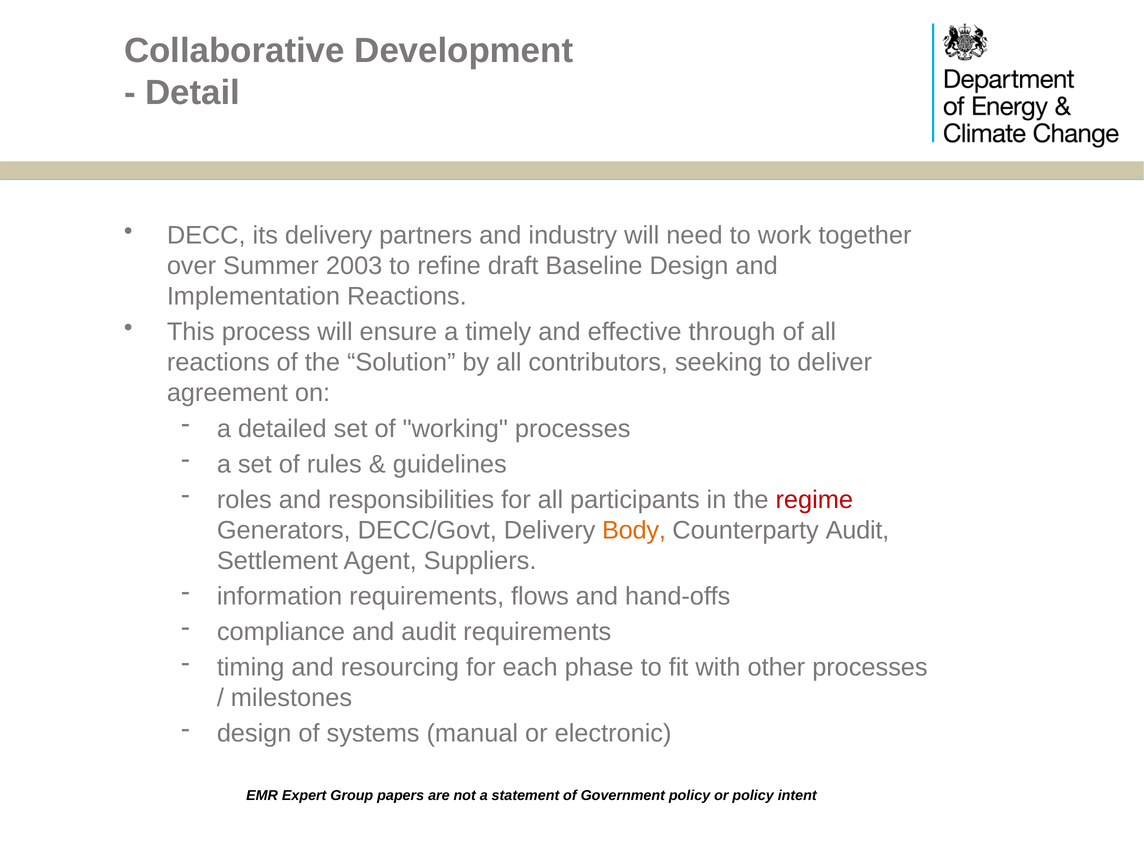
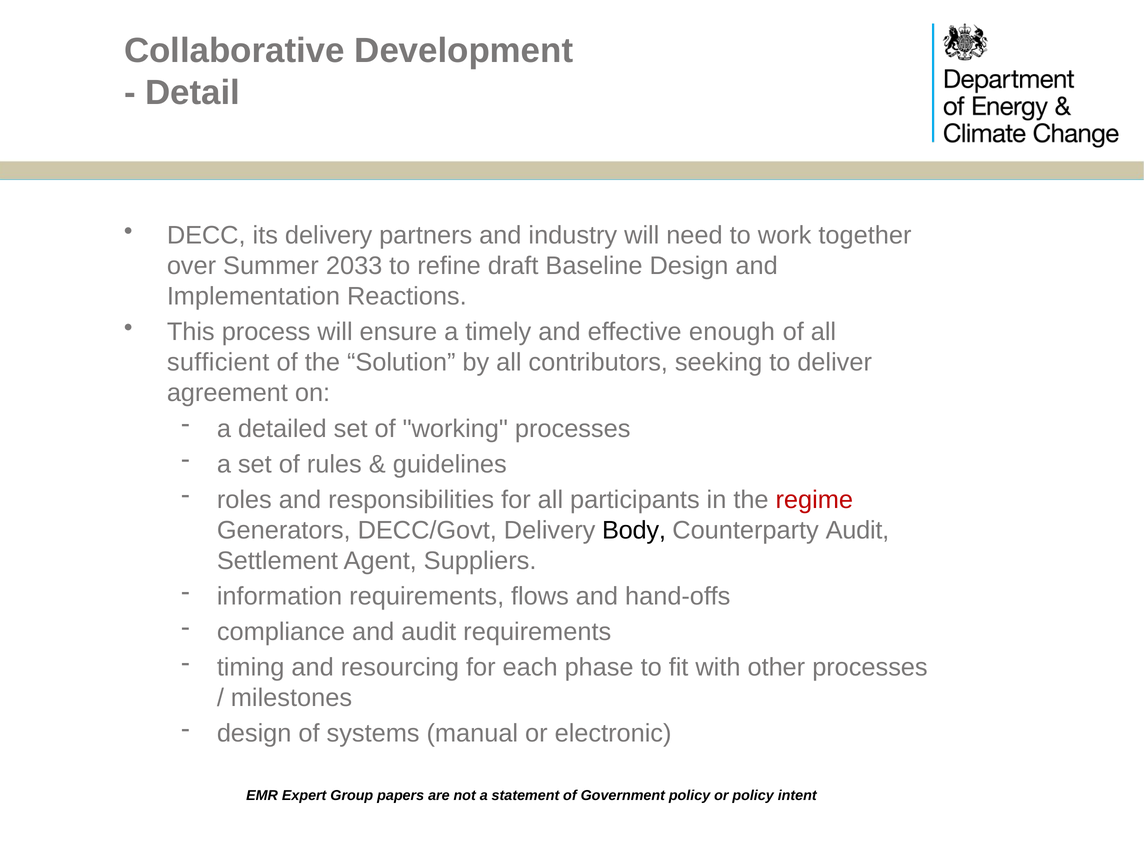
2003: 2003 -> 2033 (354, 266)
through: through -> enough (732, 332)
reactions: reactions -> sufficient (218, 363)
Body colour: orange -> black (634, 530)
